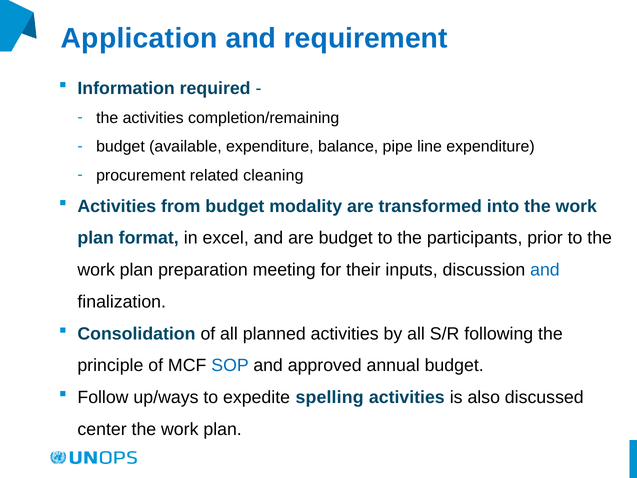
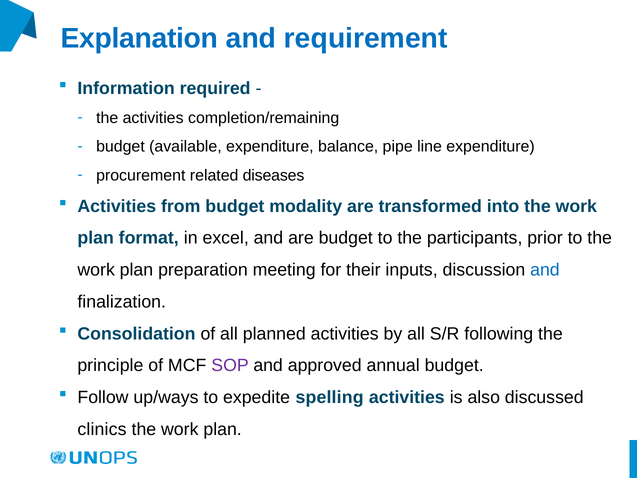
Application: Application -> Explanation (139, 39)
cleaning: cleaning -> diseases (274, 175)
SOP colour: blue -> purple (230, 365)
center: center -> clinics (102, 429)
